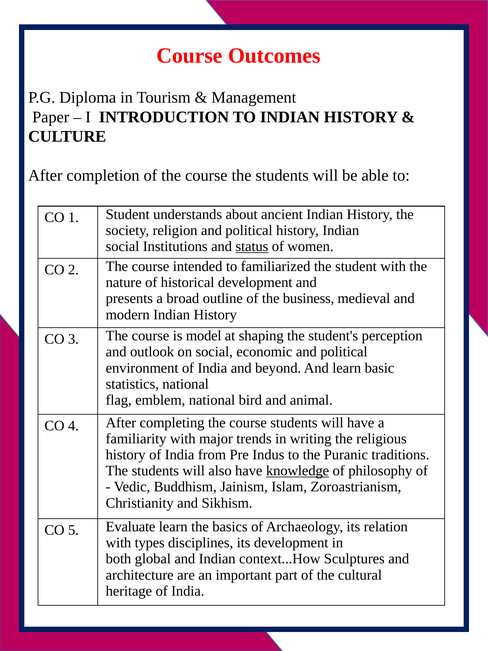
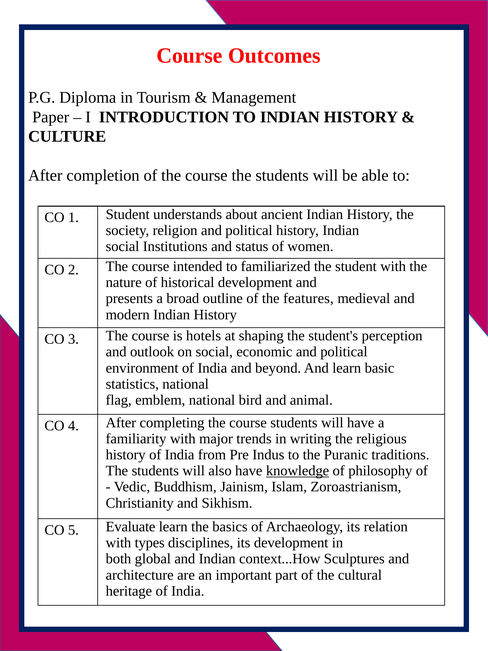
status underline: present -> none (252, 246)
business: business -> features (308, 298)
model: model -> hotels (204, 336)
